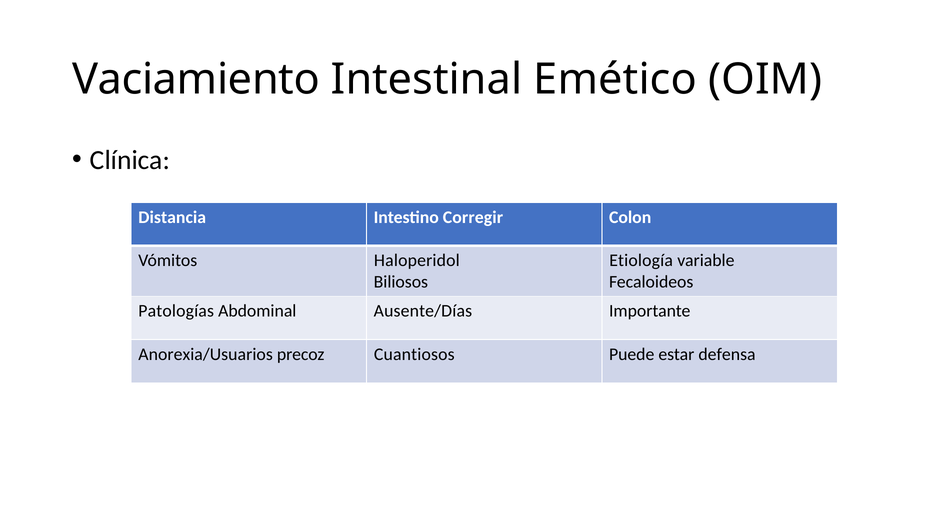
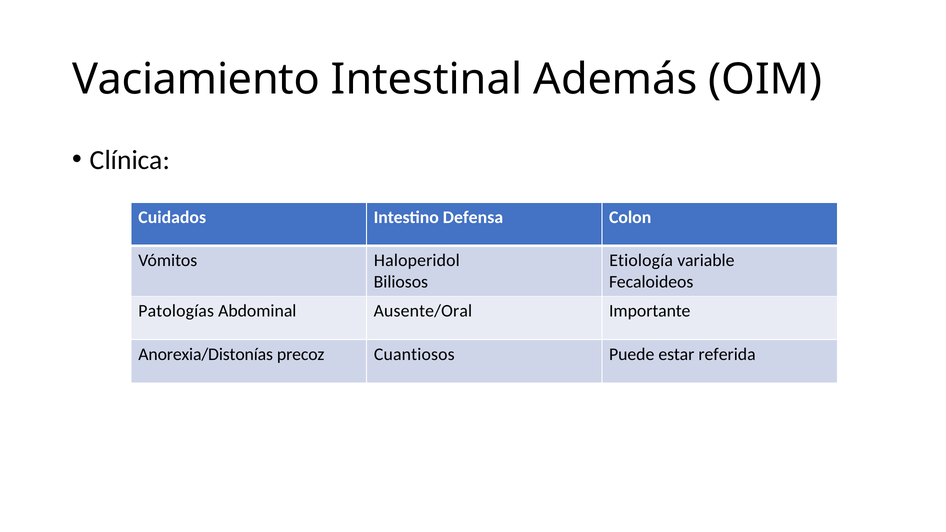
Emético: Emético -> Además (615, 79)
Distancia: Distancia -> Cuidados (172, 217)
Corregir: Corregir -> Defensa (473, 217)
Ausente/Días: Ausente/Días -> Ausente/Oral (423, 311)
Anorexia/Usuarios: Anorexia/Usuarios -> Anorexia/Distonías (206, 354)
defensa: defensa -> referida (727, 354)
